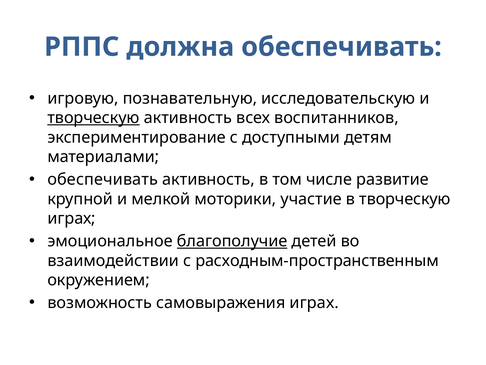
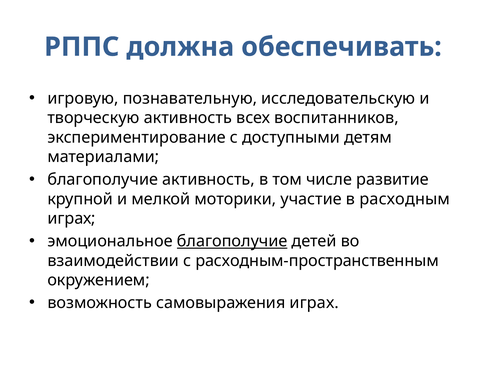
творческую underline: present -> none (93, 118)
обеспечивать: обеспечивать -> благополучие (103, 179)
в творческую: творческую -> расходным (405, 199)
